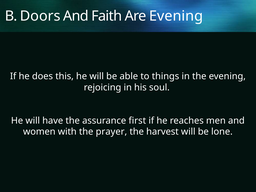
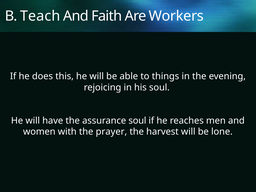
Doors: Doors -> Teach (40, 16)
Are Evening: Evening -> Workers (176, 16)
assurance first: first -> soul (137, 121)
